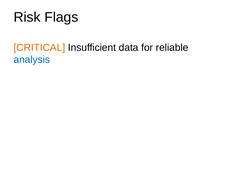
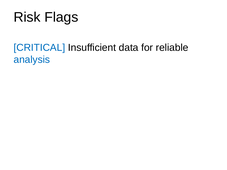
CRITICAL colour: orange -> blue (39, 48)
